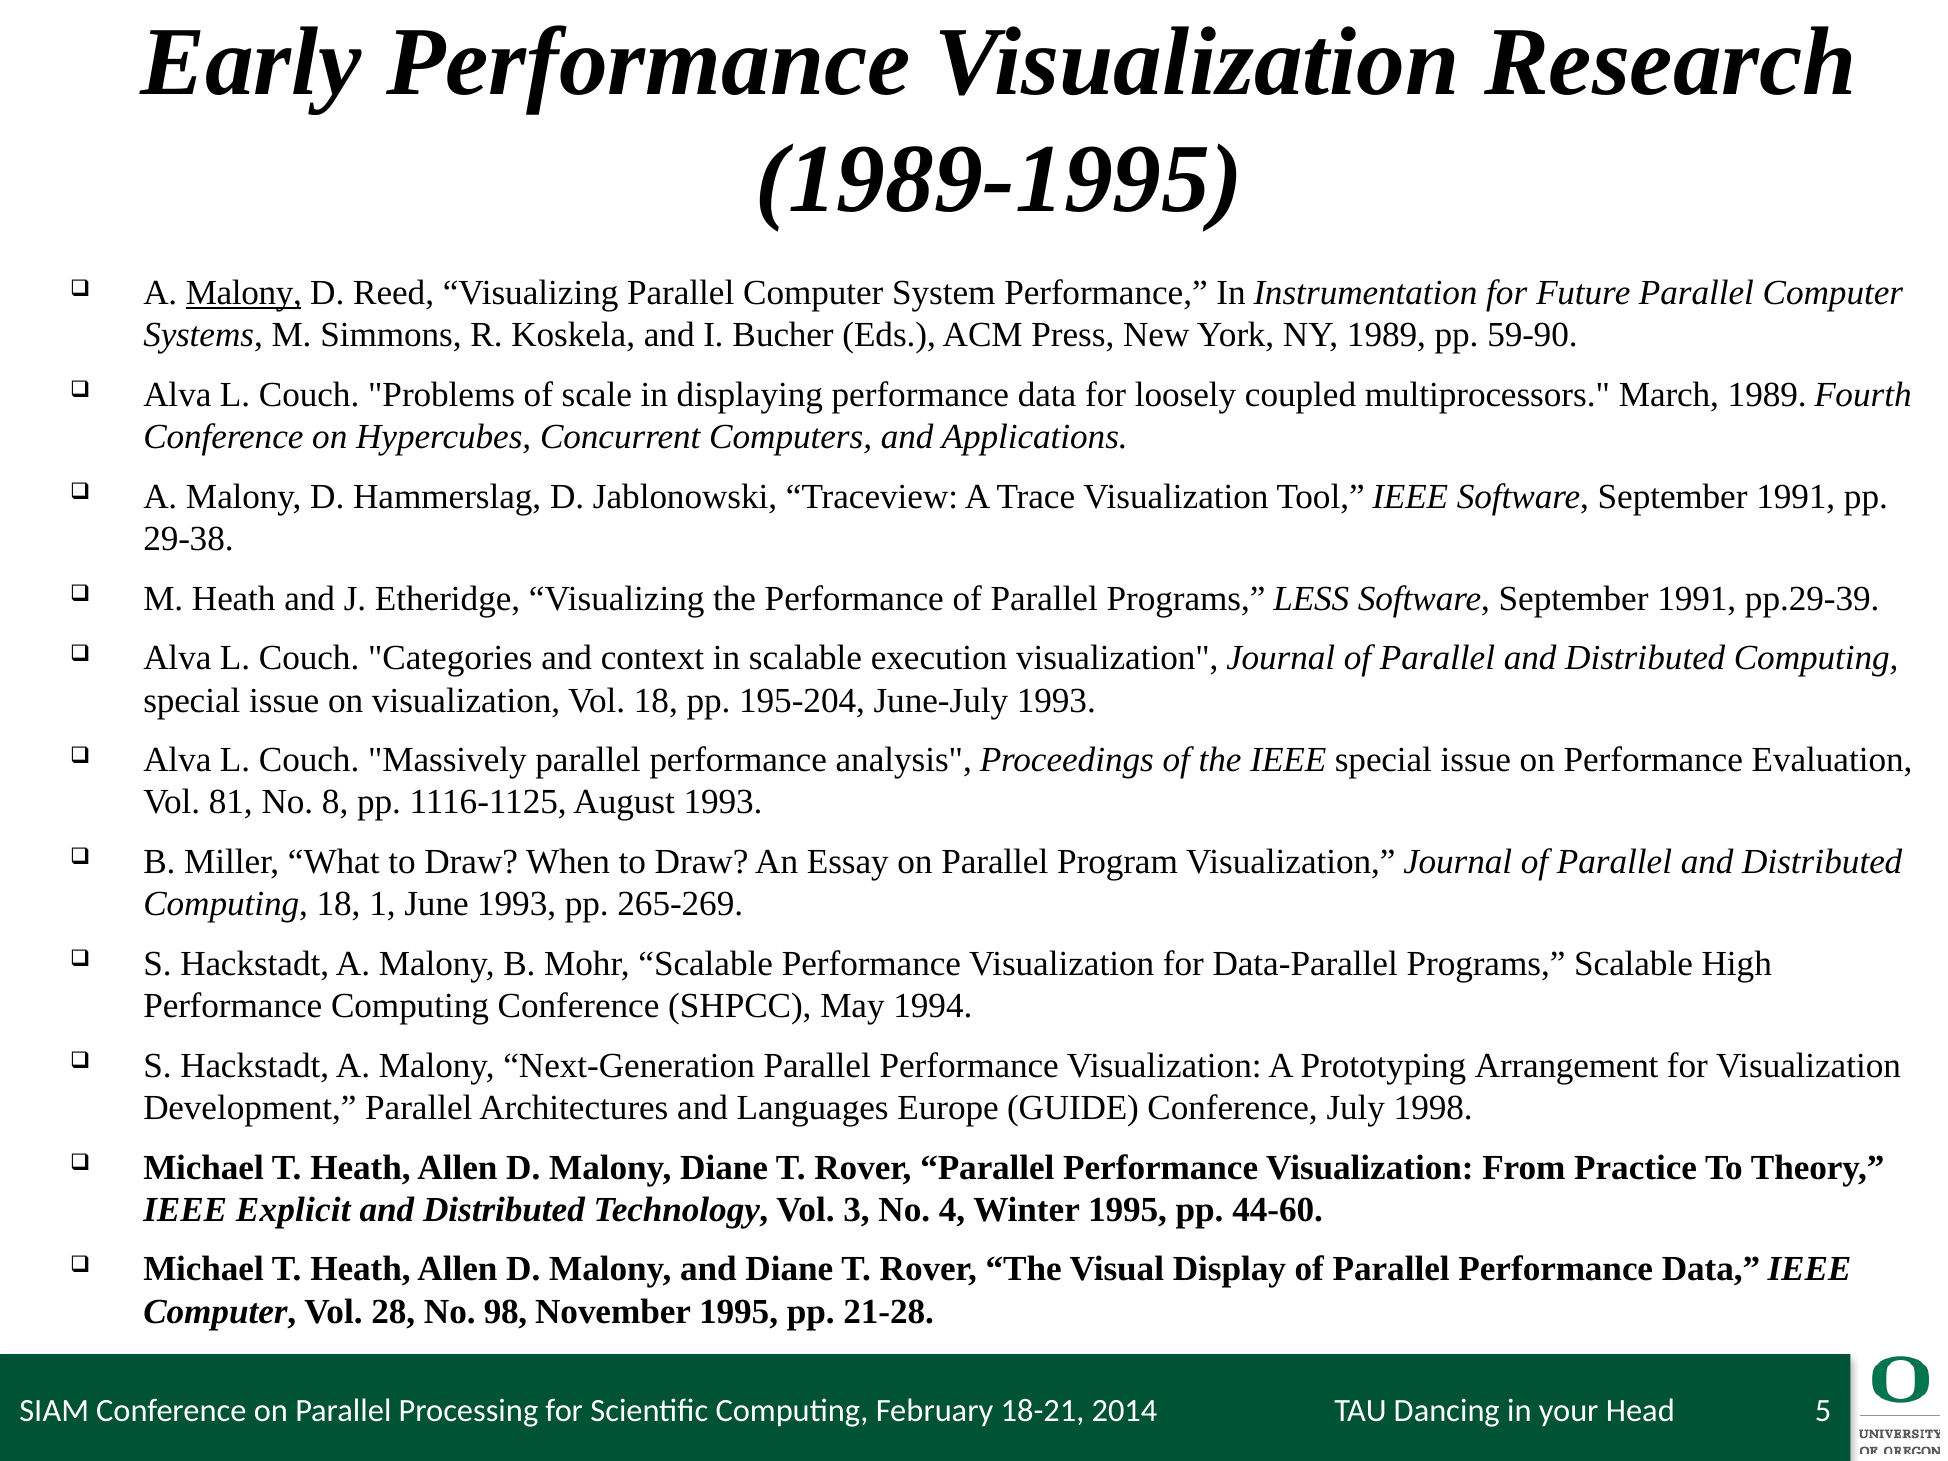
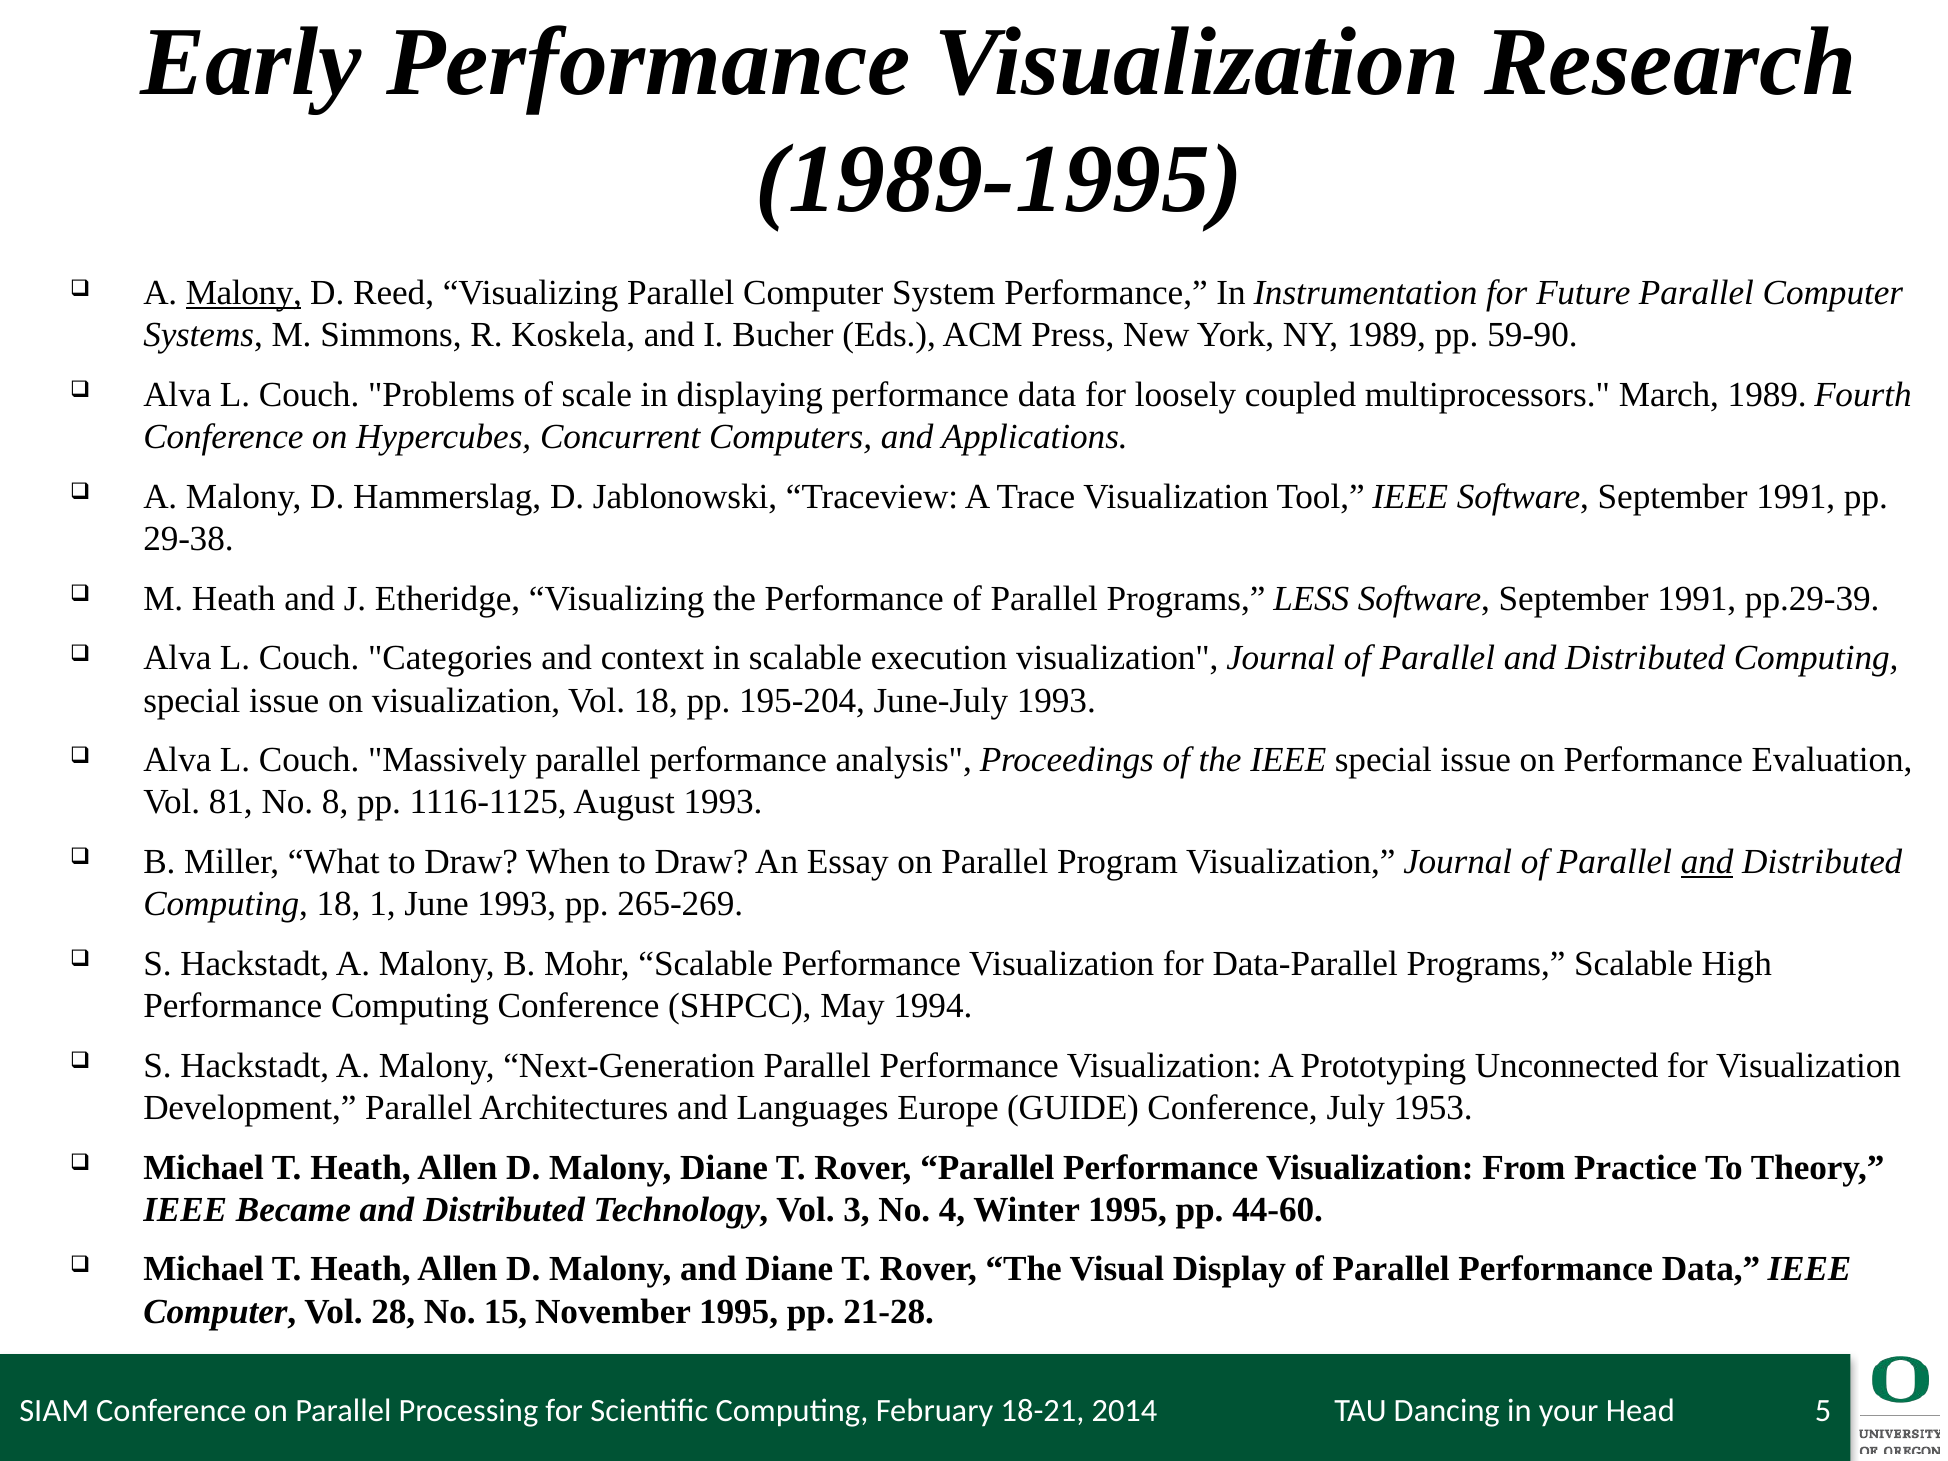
and underline: none -> present (1707, 862)
Arrangement: Arrangement -> Unconnected (1567, 1066)
1998: 1998 -> 1953 (1433, 1108)
Explicit: Explicit -> Became (293, 1210)
98: 98 -> 15 (506, 1312)
